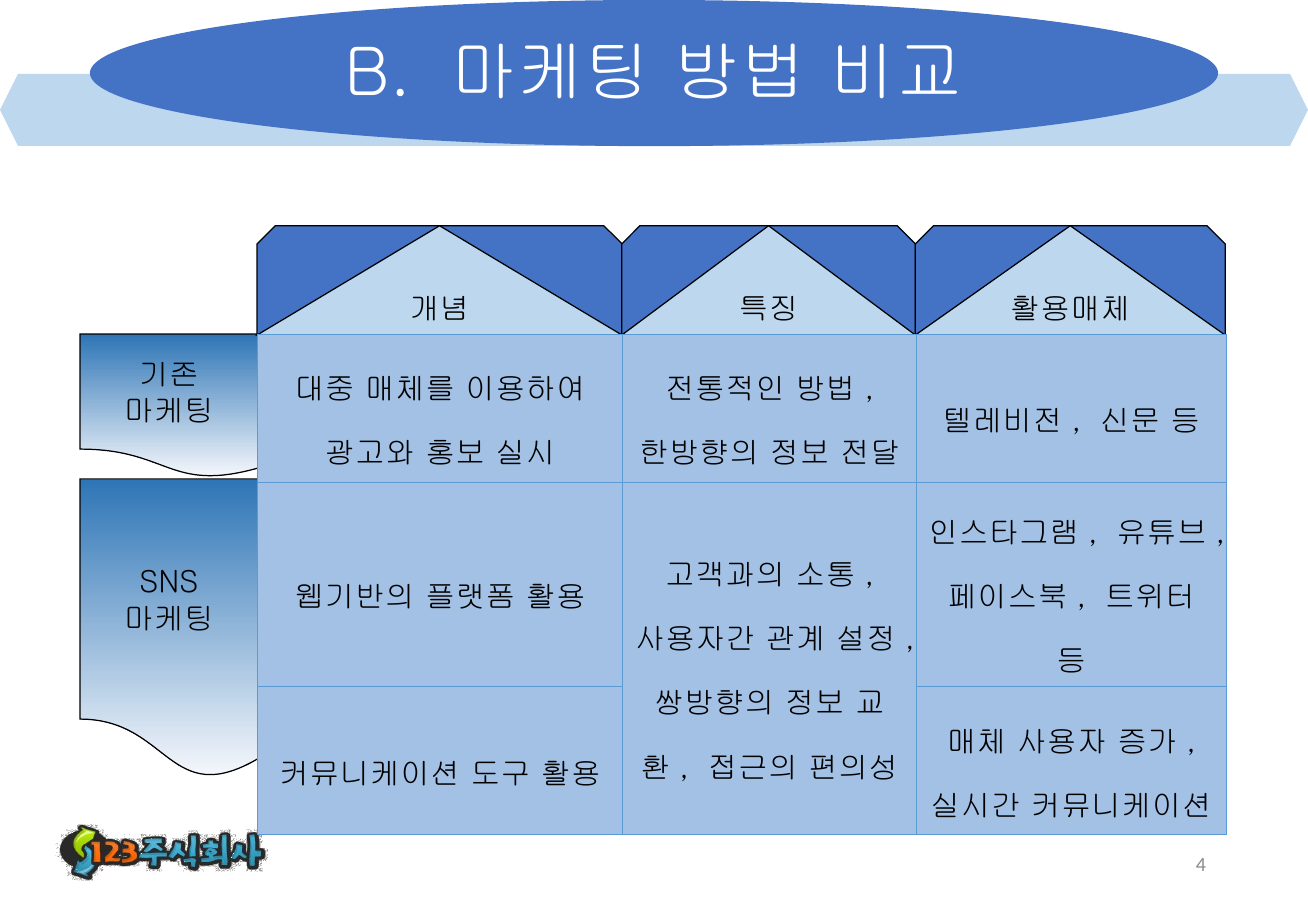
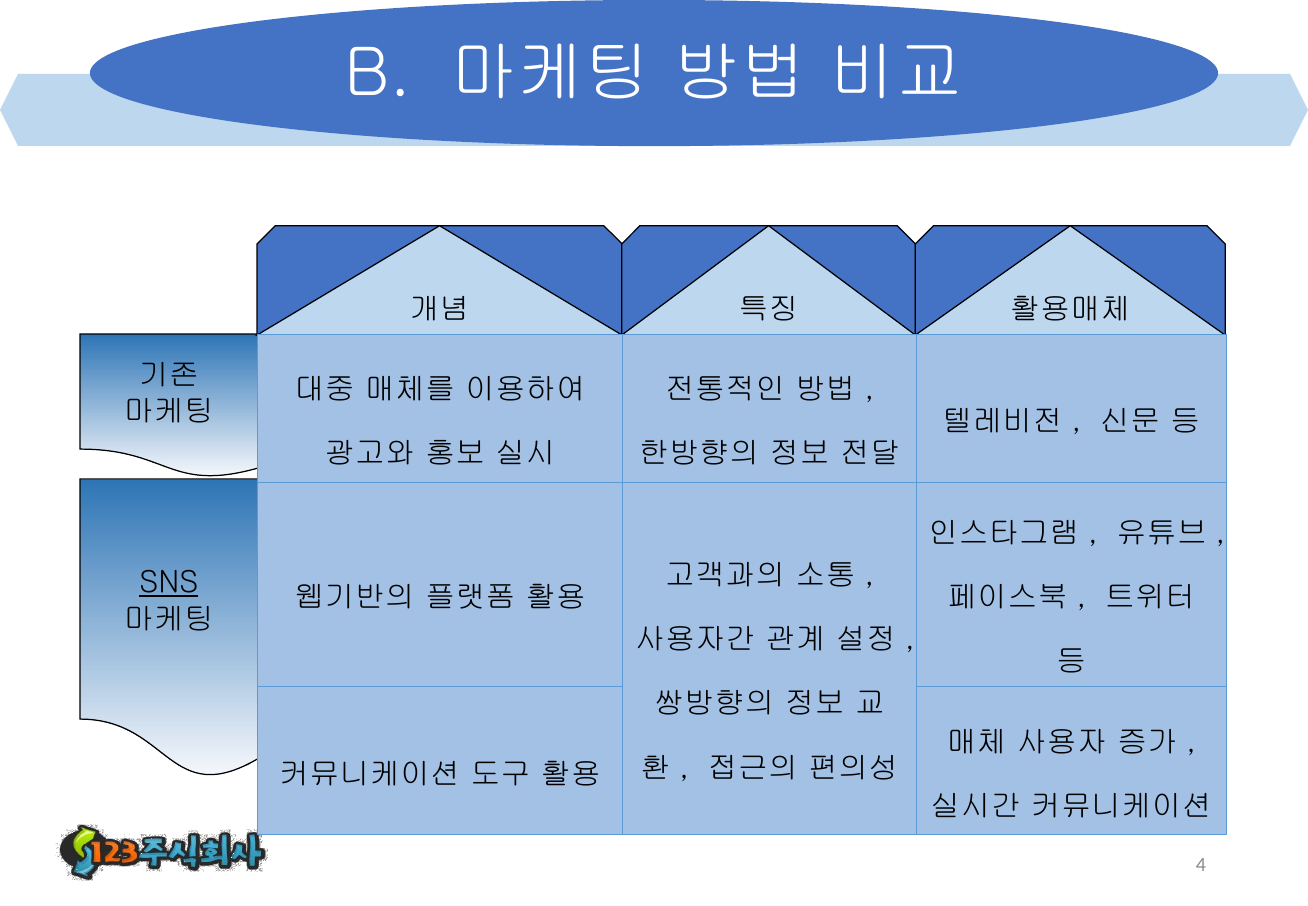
SNS underline: none -> present (169, 583)
